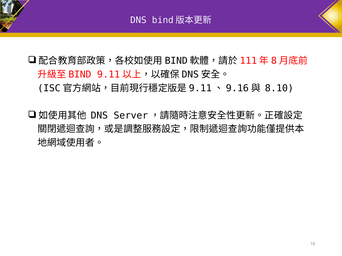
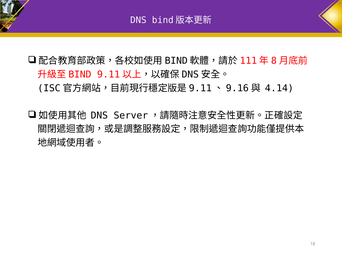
8.10: 8.10 -> 4.14 (279, 88)
